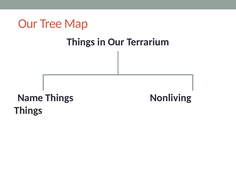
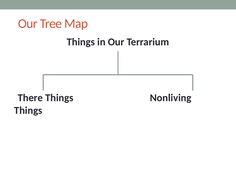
Name: Name -> There (30, 98)
